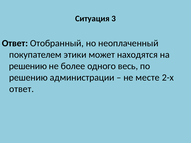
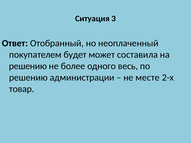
этики: этики -> будет (75, 55)
находятся: находятся -> составила (137, 55)
ответ: ответ -> товар (22, 89)
